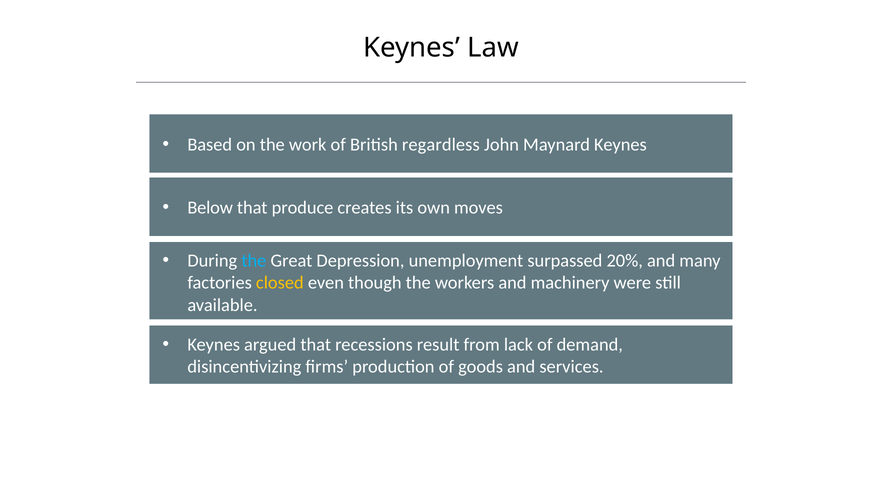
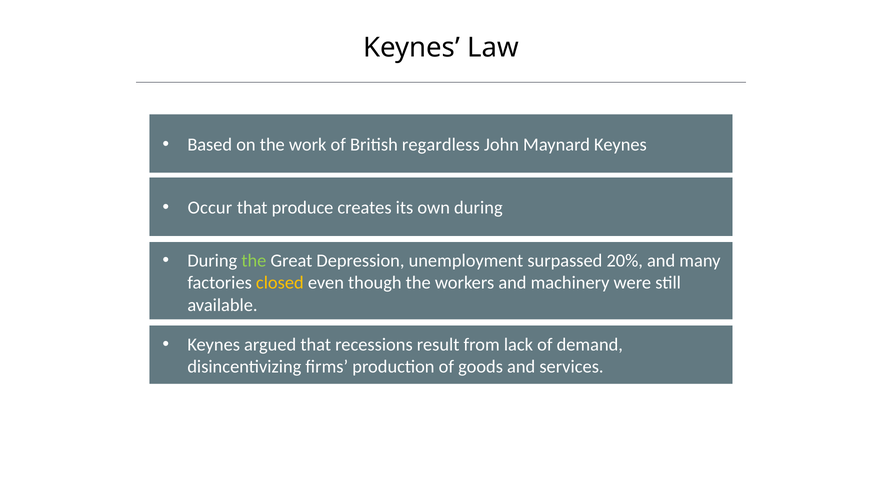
Below: Below -> Occur (210, 208)
own moves: moves -> during (478, 208)
the colour: light blue -> light green (254, 261)
